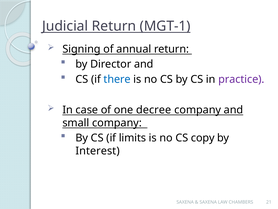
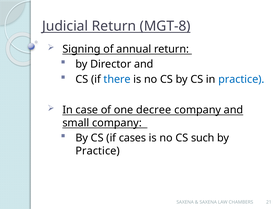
MGT-1: MGT-1 -> MGT-8 (165, 26)
practice colour: purple -> blue (241, 79)
limits: limits -> cases (132, 138)
copy: copy -> such (203, 138)
Interest: Interest -> Practice (98, 151)
